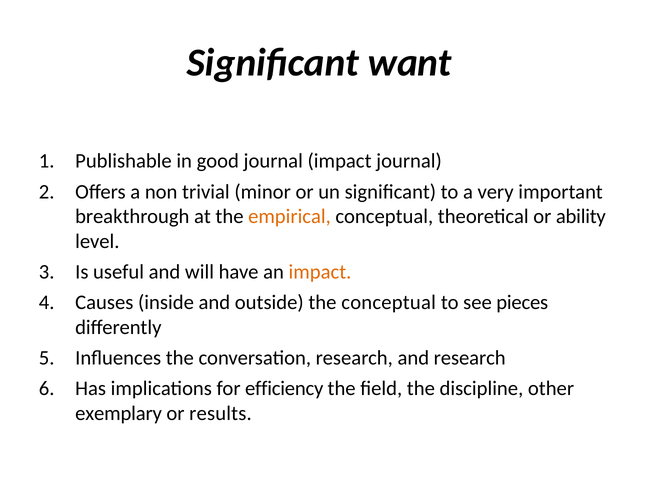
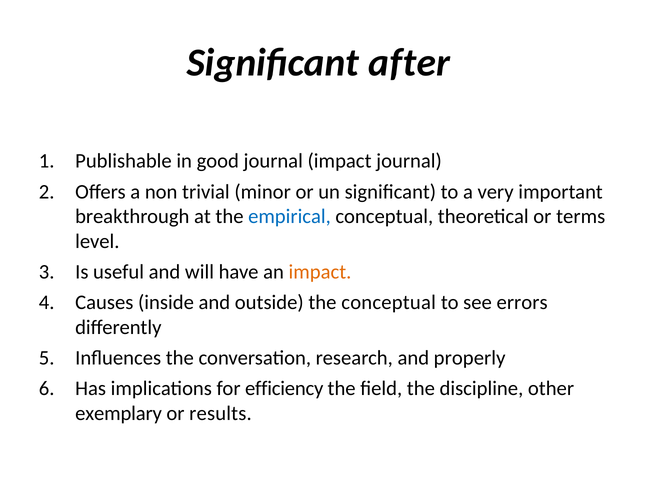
want: want -> after (409, 63)
empirical colour: orange -> blue (289, 216)
ability: ability -> terms (581, 216)
pieces: pieces -> errors (522, 302)
and research: research -> properly (470, 357)
